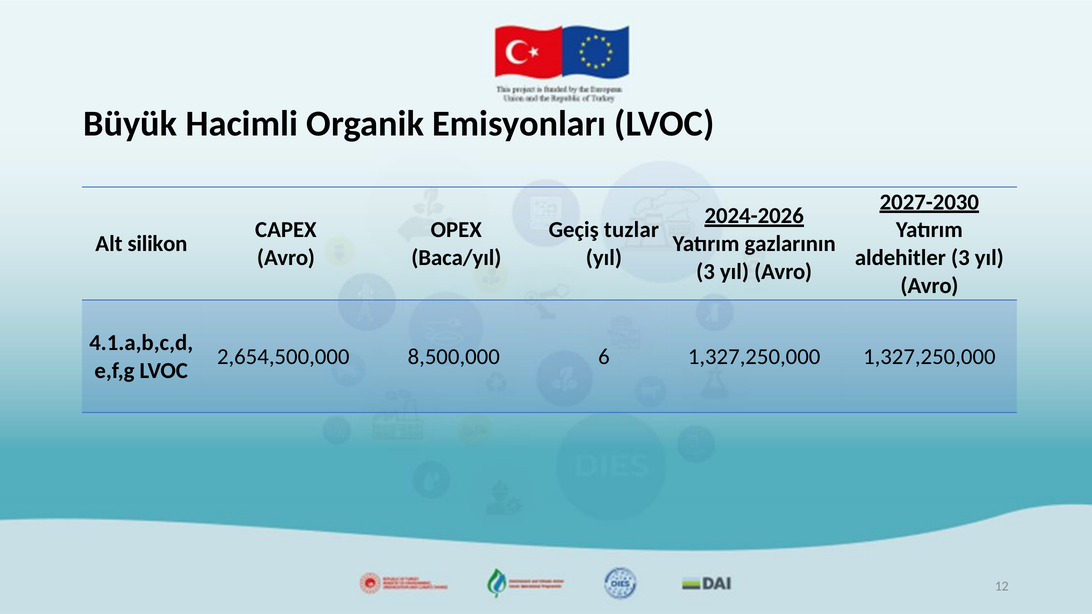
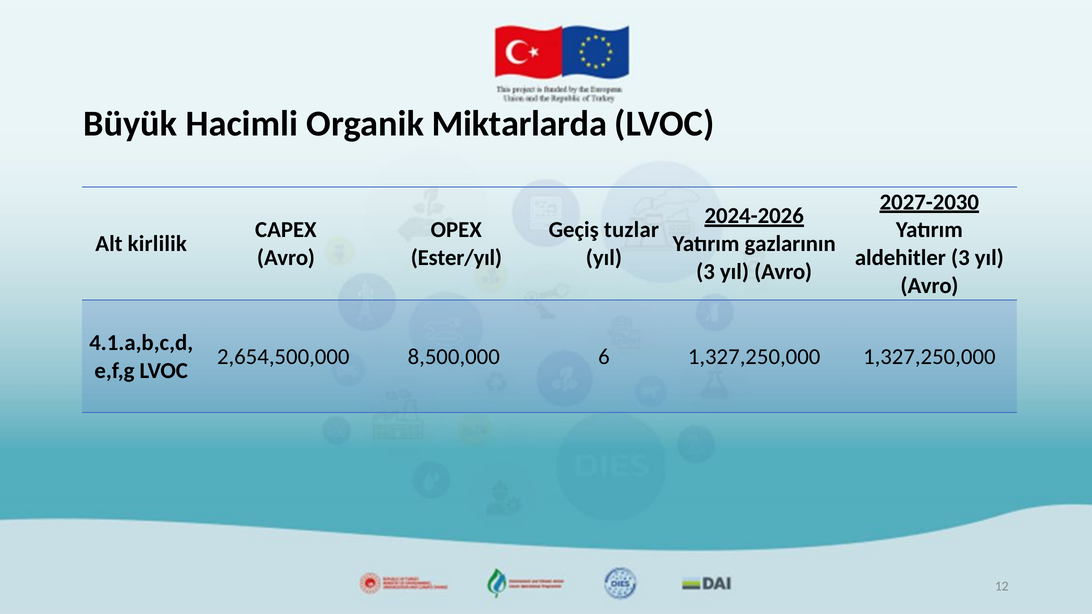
Emisyonları: Emisyonları -> Miktarlarda (519, 124)
silikon: silikon -> kirlilik (157, 244)
Baca/yıl: Baca/yıl -> Ester/yıl (456, 258)
